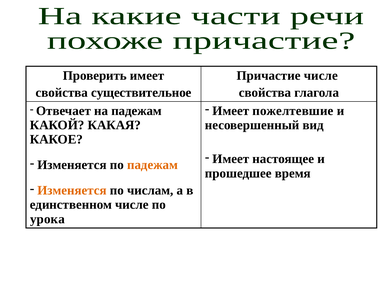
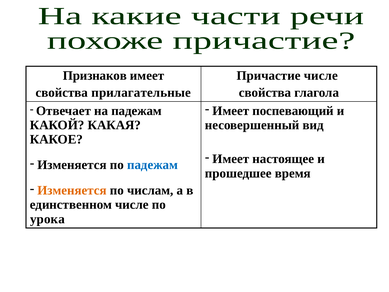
Проверить: Проверить -> Признаков (95, 75)
существительное: существительное -> прилагательные (141, 92)
пожелтевшие: пожелтевшие -> поспевающий (293, 111)
падежам colour: orange -> blue (153, 165)
